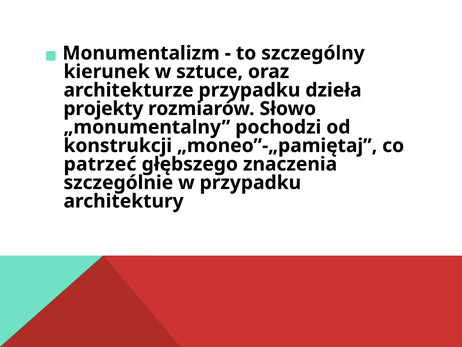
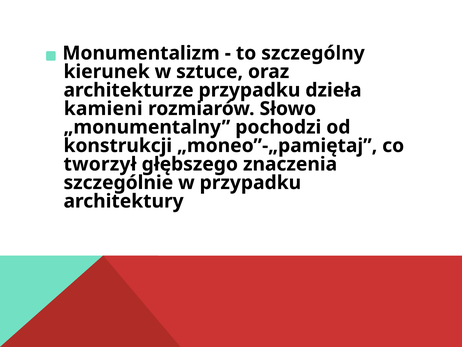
projekty: projekty -> kamieni (103, 109)
patrzeć: patrzeć -> tworzył (100, 164)
